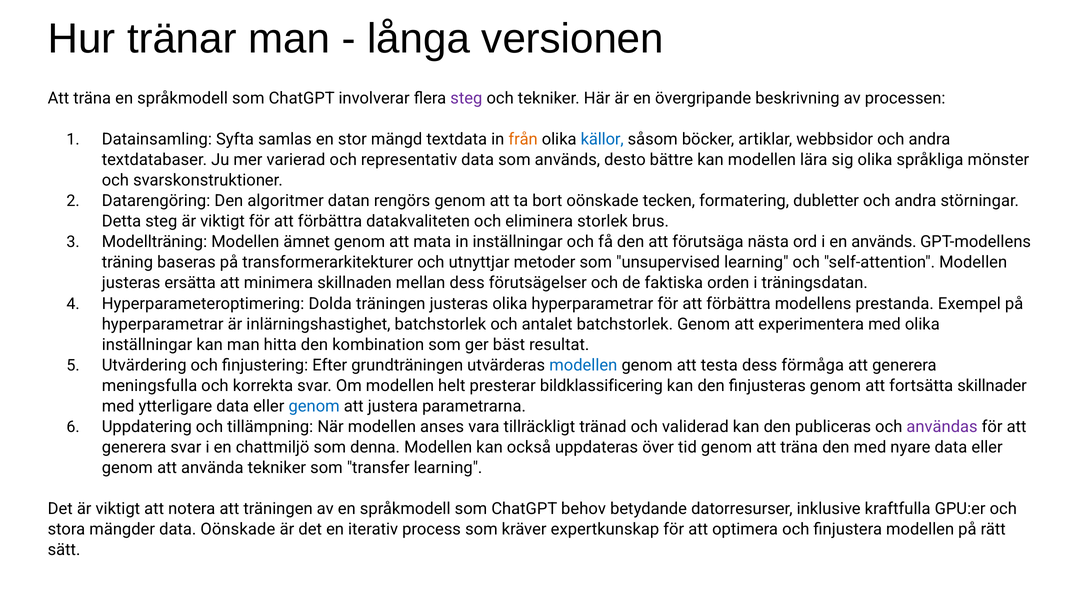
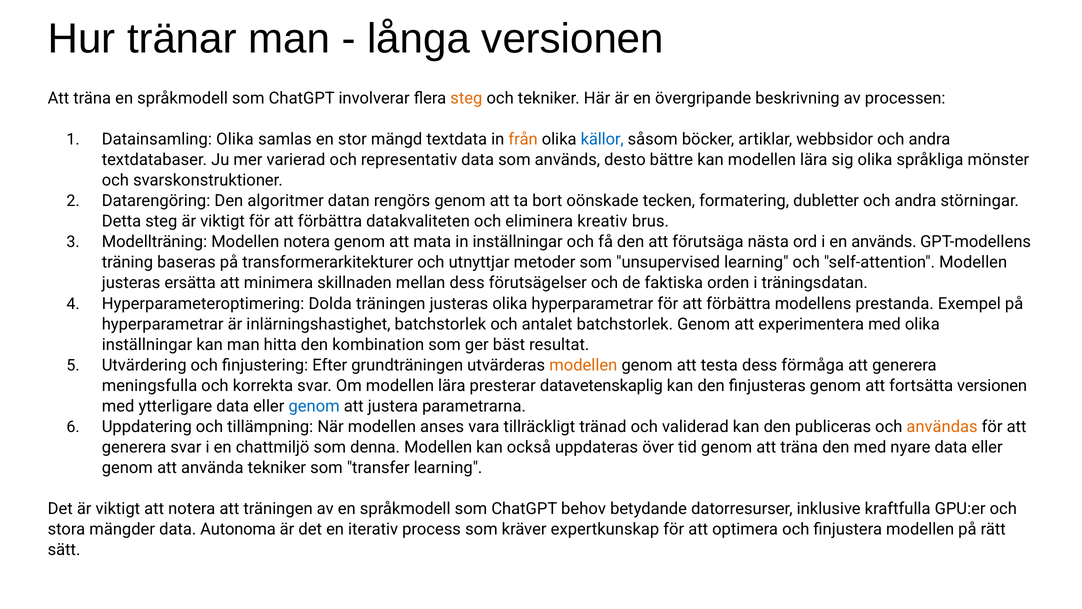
steg colour: purple -> orange (466, 98)
Datainsamling Syfta: Syfta -> Olika (235, 139)
storlek: storlek -> kreativ (602, 221)
Modellen ämnet: ämnet -> notera (307, 242)
modellen colour: blue -> orange (583, 365)
Om modellen helt: helt -> lära (452, 386)
bildklassificering: bildklassificering -> datavetenskaplig (601, 386)
fortsätta skillnader: skillnader -> versionen (992, 386)
användas colour: purple -> orange (942, 427)
data Oönskade: Oönskade -> Autonoma (238, 529)
